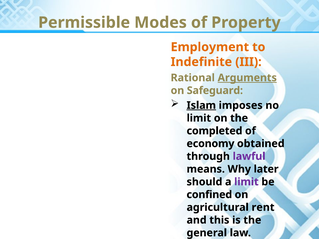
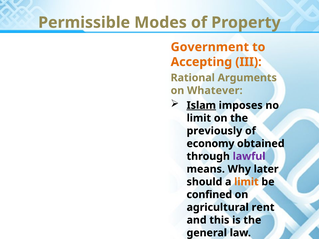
Employment: Employment -> Government (210, 47)
Indefinite: Indefinite -> Accepting (201, 62)
Arguments underline: present -> none (247, 78)
Safeguard: Safeguard -> Whatever (215, 91)
completed: completed -> previously (214, 131)
limit colour: purple -> orange (246, 182)
